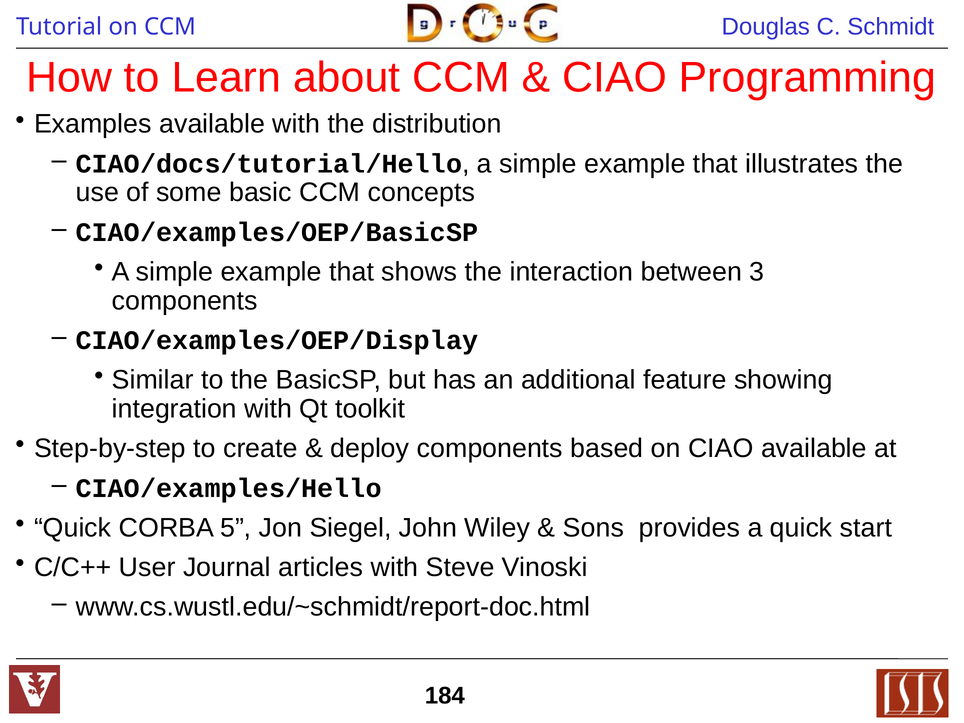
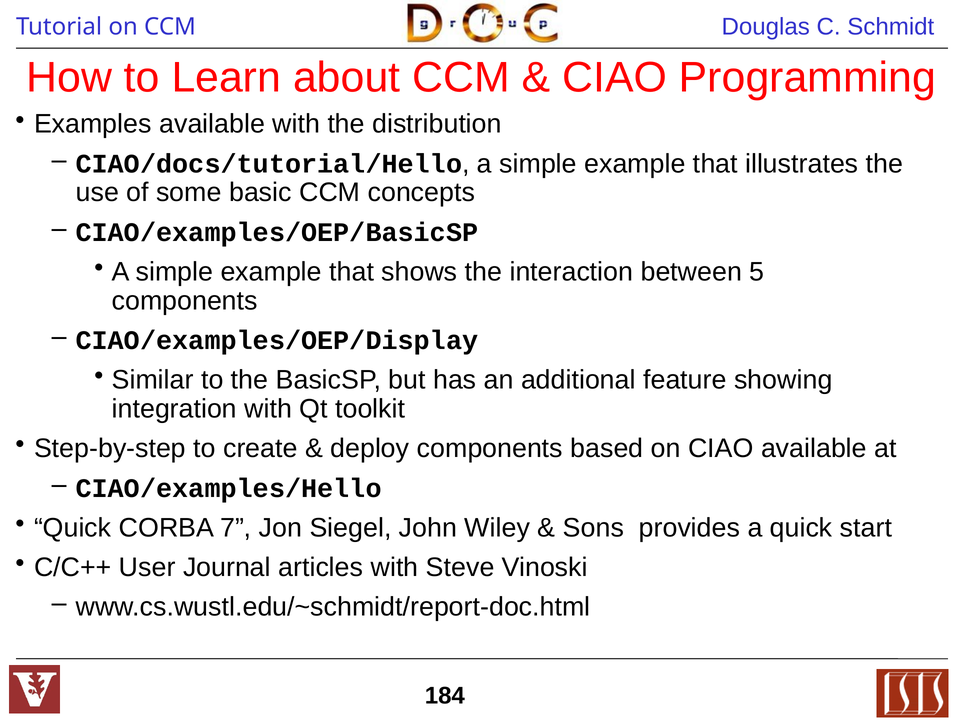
3: 3 -> 5 (757, 272)
5: 5 -> 7 (236, 528)
